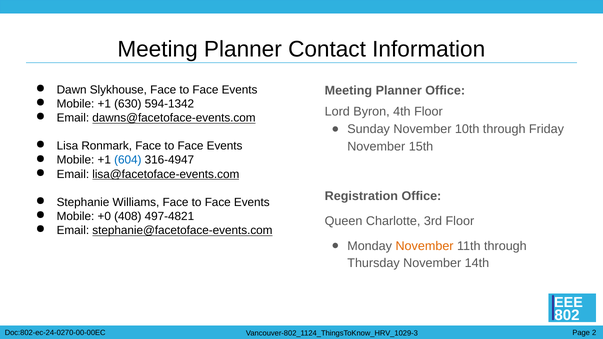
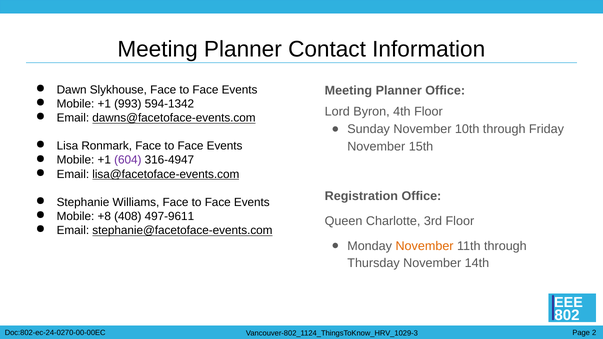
630: 630 -> 993 (128, 104)
604 colour: blue -> purple (128, 160)
+0: +0 -> +8 (104, 216)
497-4821: 497-4821 -> 497-9611 (169, 216)
